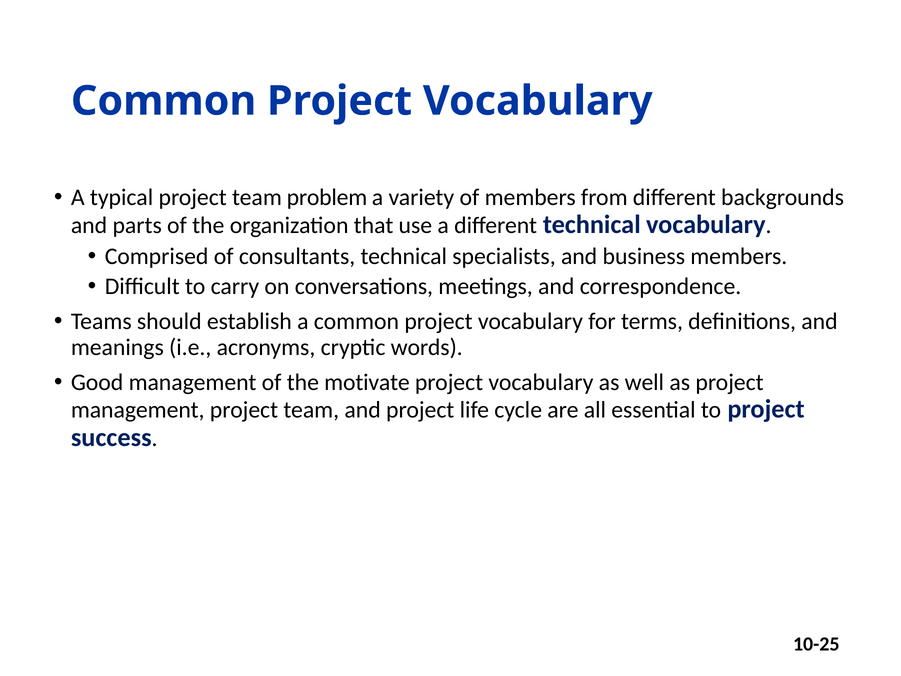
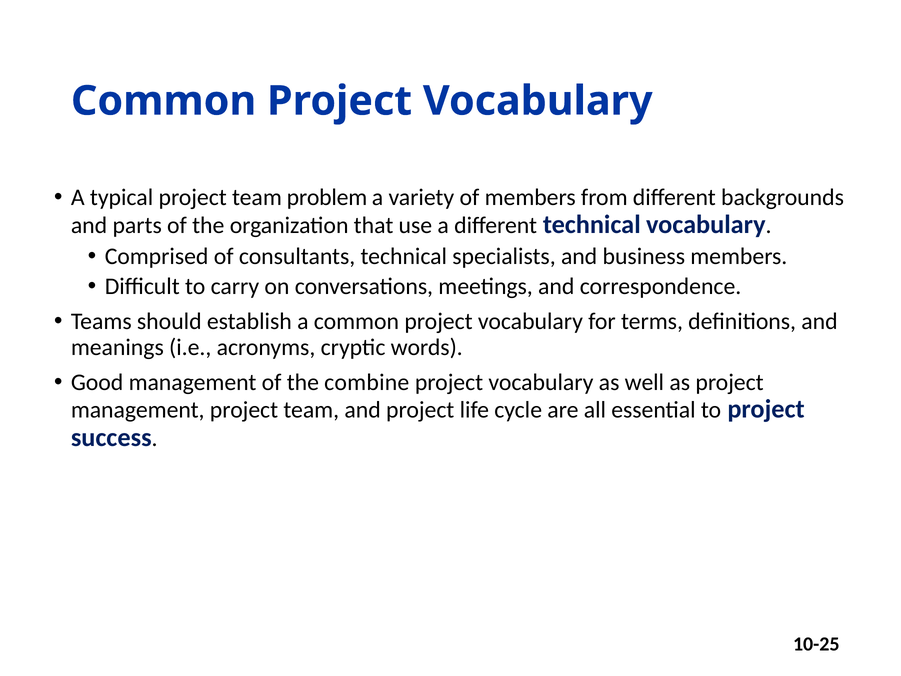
motivate: motivate -> combine (367, 382)
